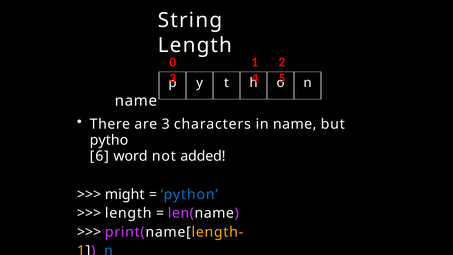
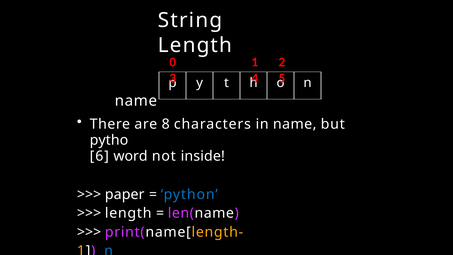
are 3: 3 -> 8 (166, 124)
added: added -> inside (203, 156)
might: might -> paper (125, 194)
